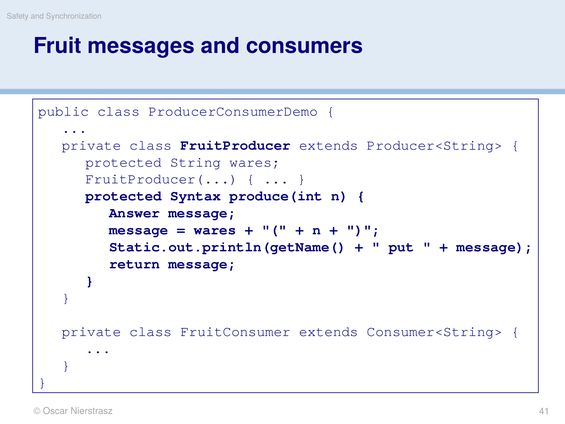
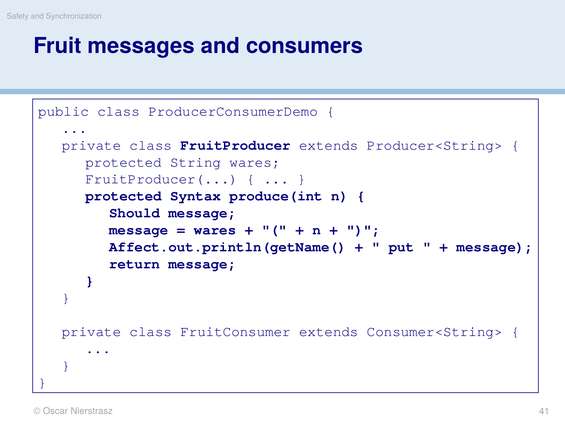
Answer: Answer -> Should (135, 213)
Static.out.println(getName(: Static.out.println(getName( -> Affect.out.println(getName( (228, 247)
